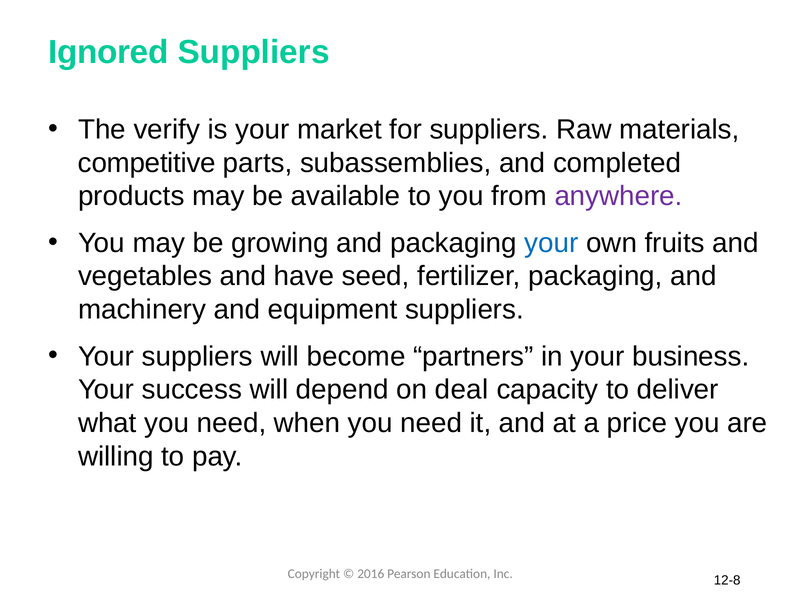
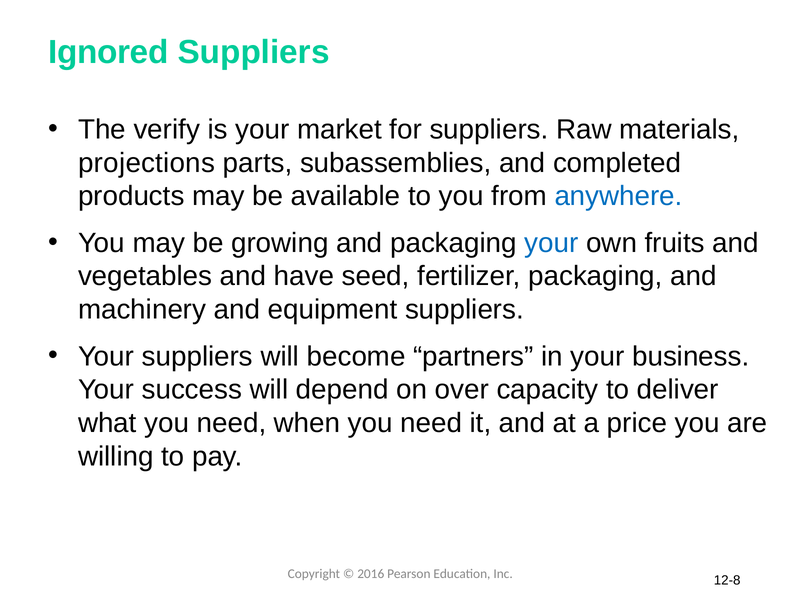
competitive: competitive -> projections (147, 163)
anywhere colour: purple -> blue (619, 196)
deal: deal -> over (462, 390)
